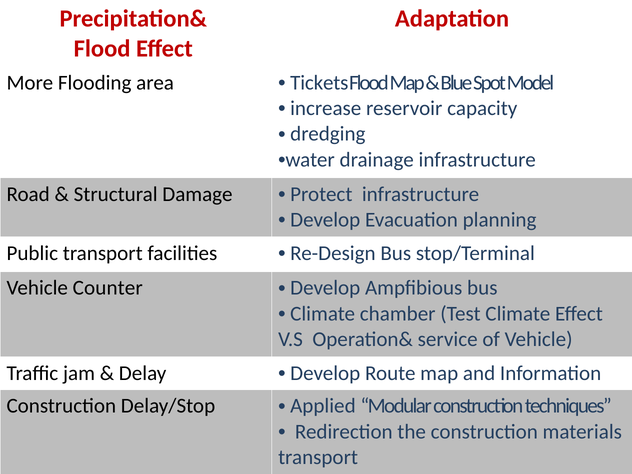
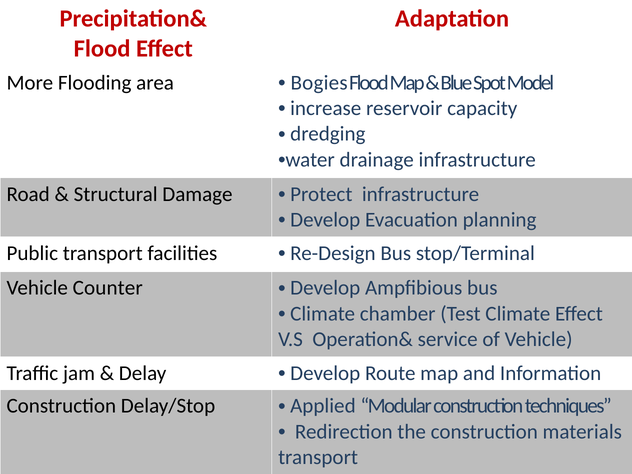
Tickets: Tickets -> Bogies (319, 83)
